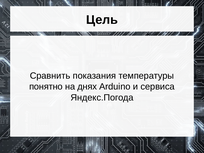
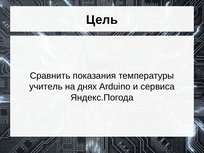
понятно: понятно -> учитель (46, 87)
